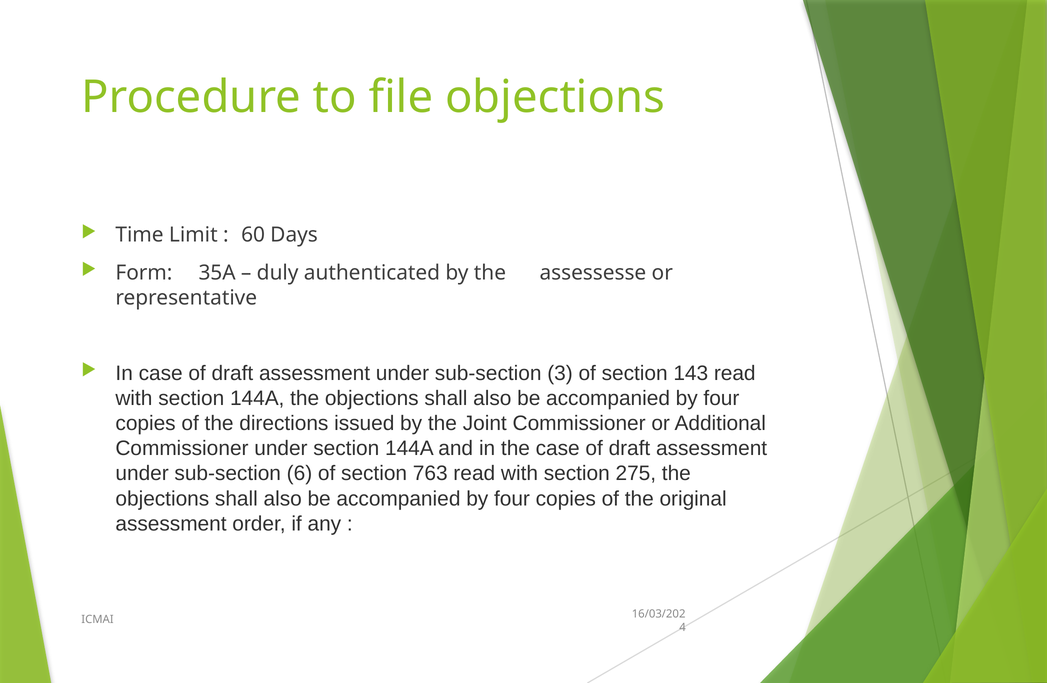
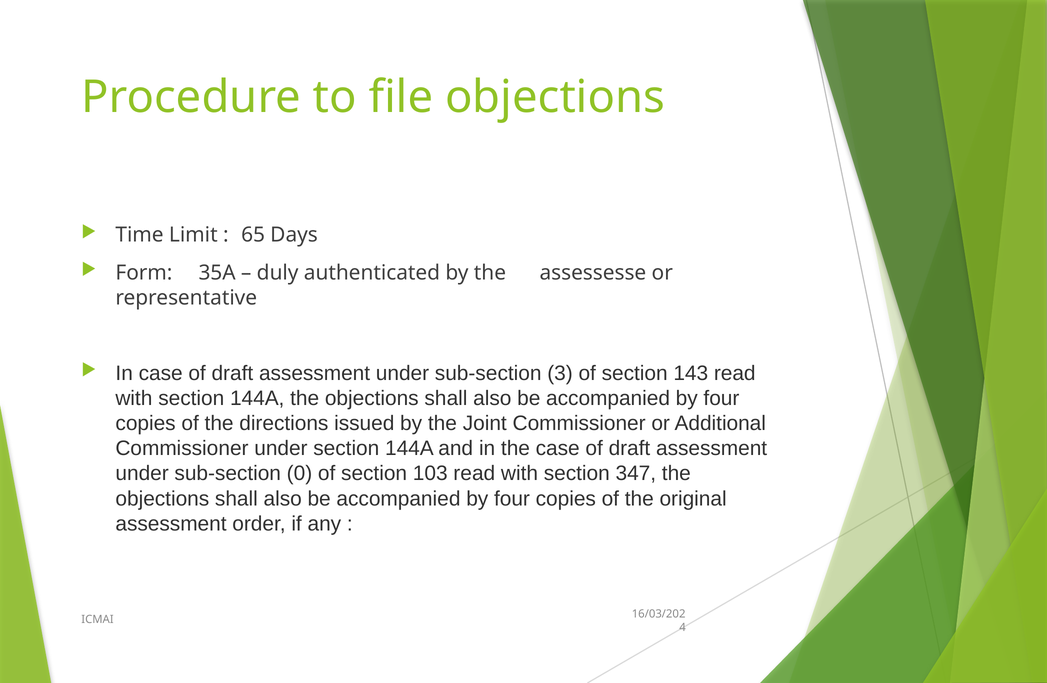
60: 60 -> 65 (253, 235)
6: 6 -> 0 (299, 474)
763: 763 -> 103 (430, 474)
275: 275 -> 347 (636, 474)
